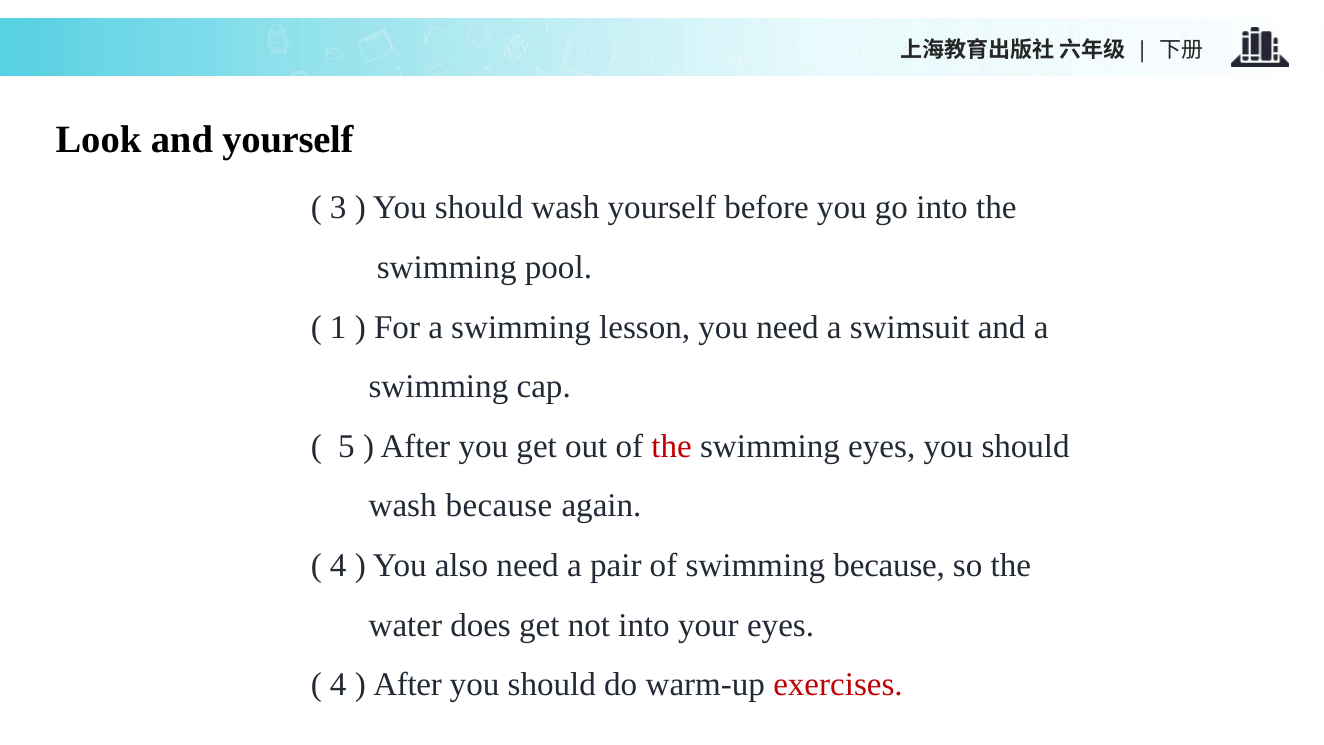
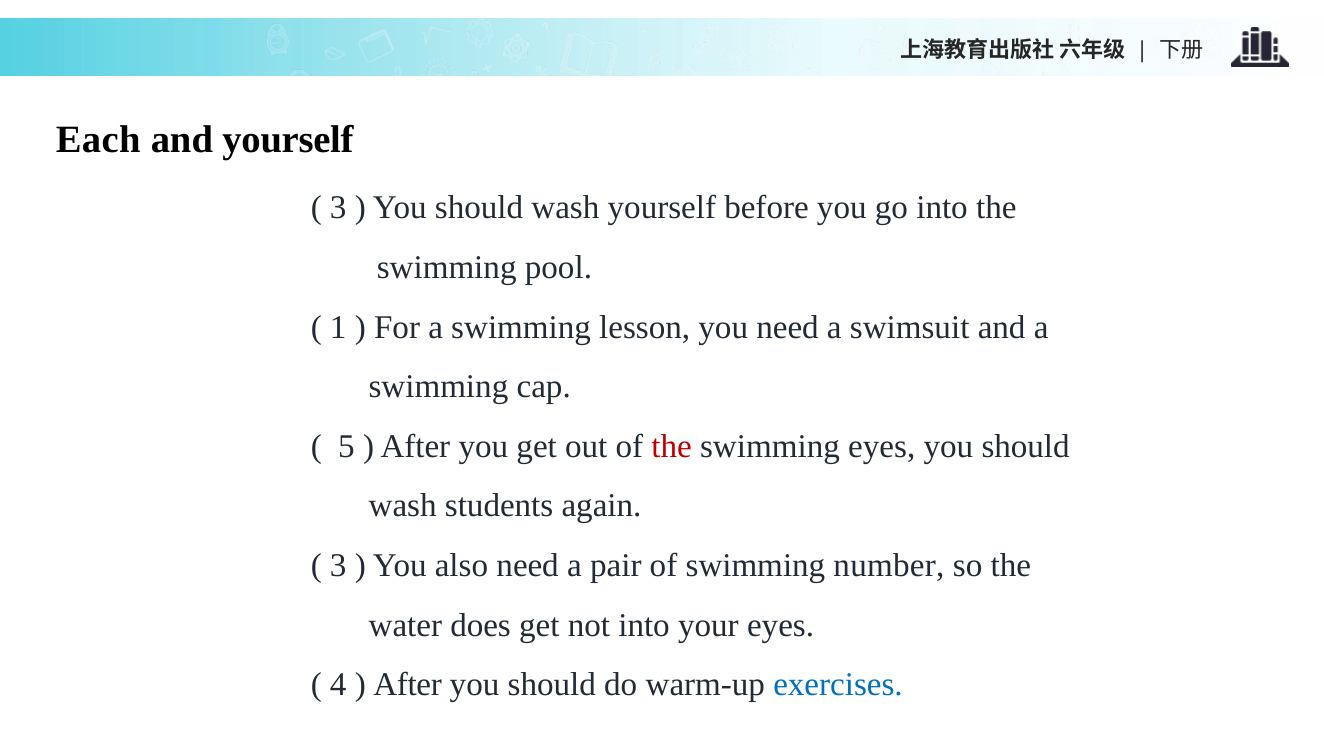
Look: Look -> Each (98, 140)
wash because: because -> students (499, 506)
4: 4 -> 3 (338, 565)
swimming because: because -> number (889, 565)
exercises colour: red -> blue (838, 684)
